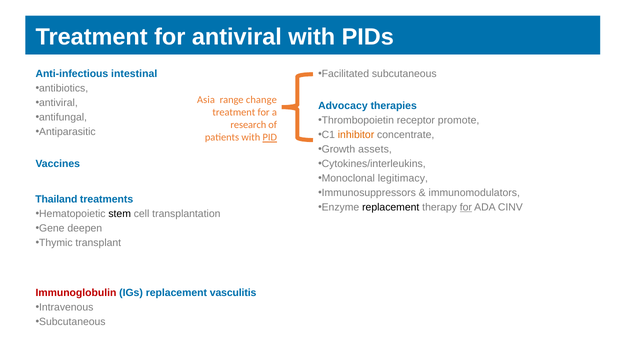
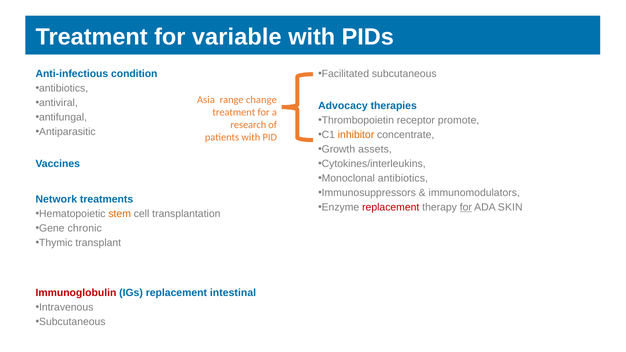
for antiviral: antiviral -> variable (237, 37)
intestinal: intestinal -> condition (134, 74)
PID underline: present -> none (270, 138)
Monoclonal legitimacy: legitimacy -> antibiotics (403, 178)
Thailand: Thailand -> Network (56, 200)
replacement colour: black -> red (391, 207)
CINV: CINV -> SKIN (510, 207)
stem colour: black -> orange (120, 214)
deepen: deepen -> chronic (85, 229)
vasculitis: vasculitis -> intestinal (233, 293)
